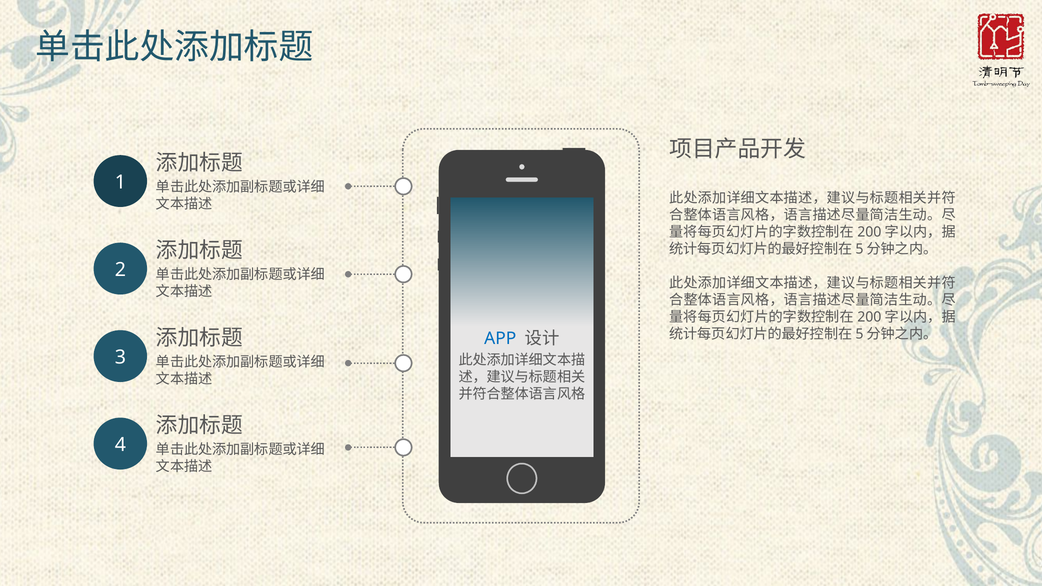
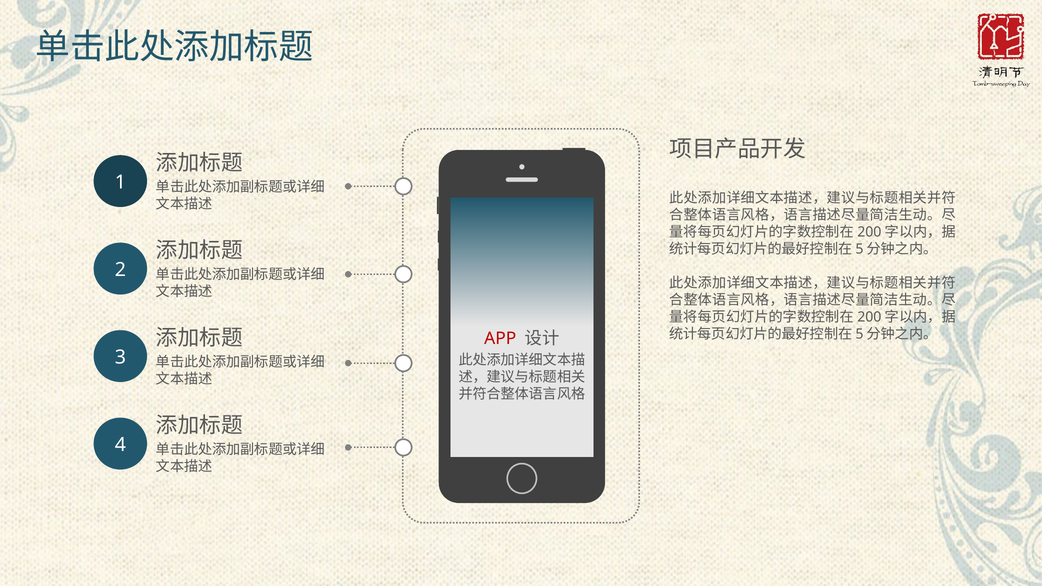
APP colour: blue -> red (500, 339)
